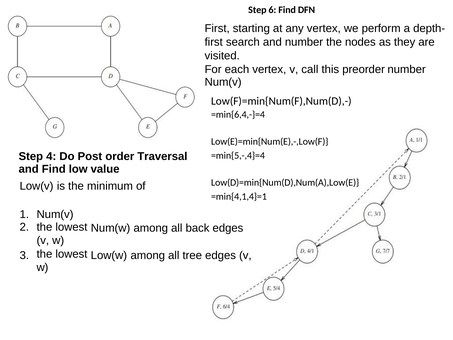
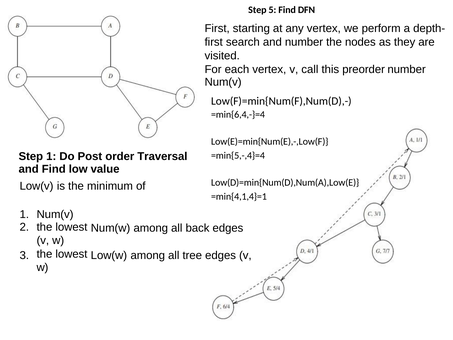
6: 6 -> 5 (272, 10)
Step 4: 4 -> 1 (51, 156)
